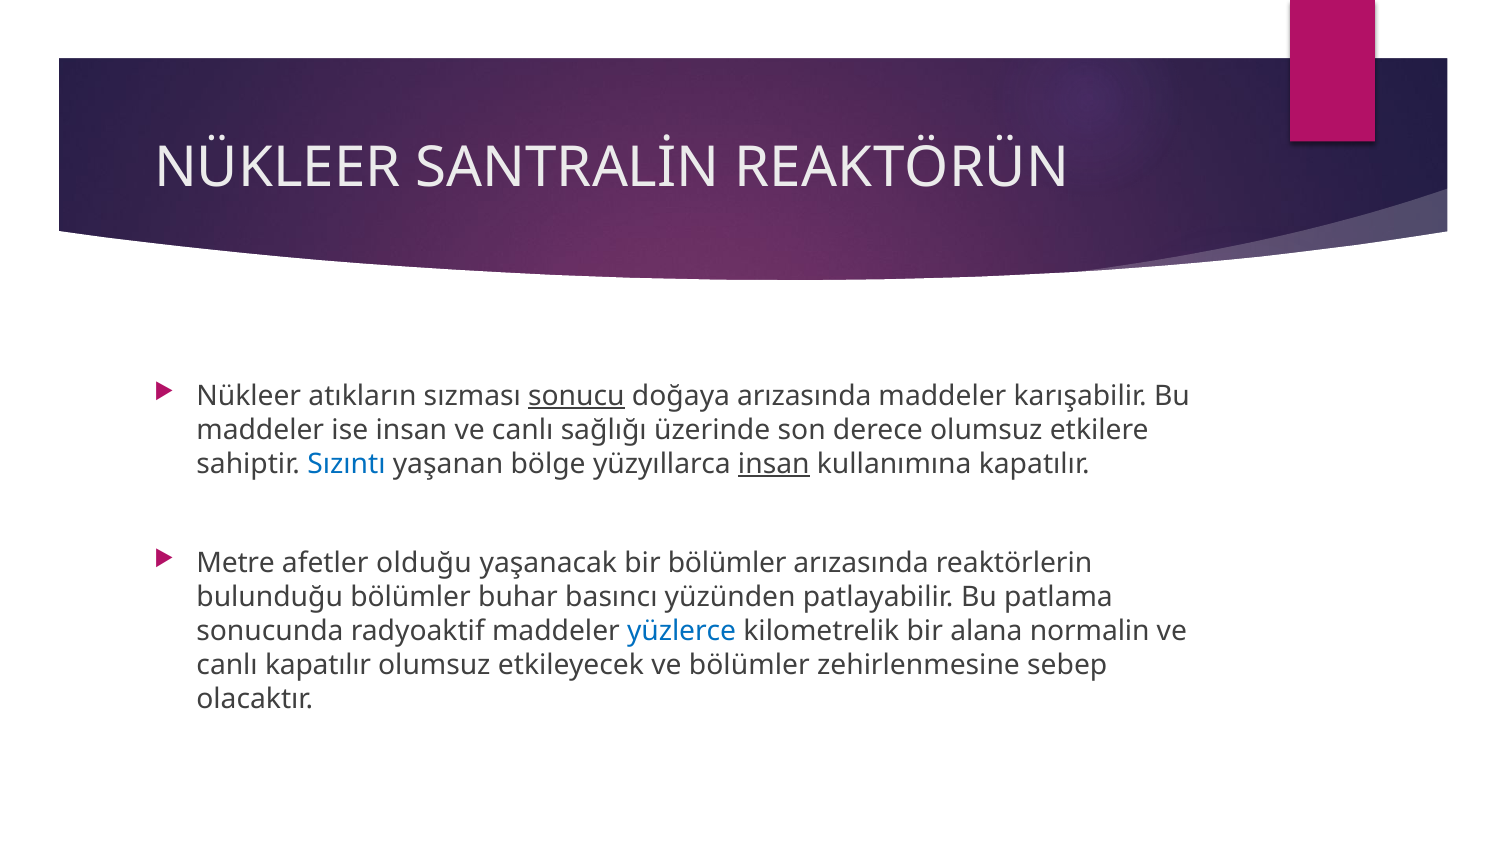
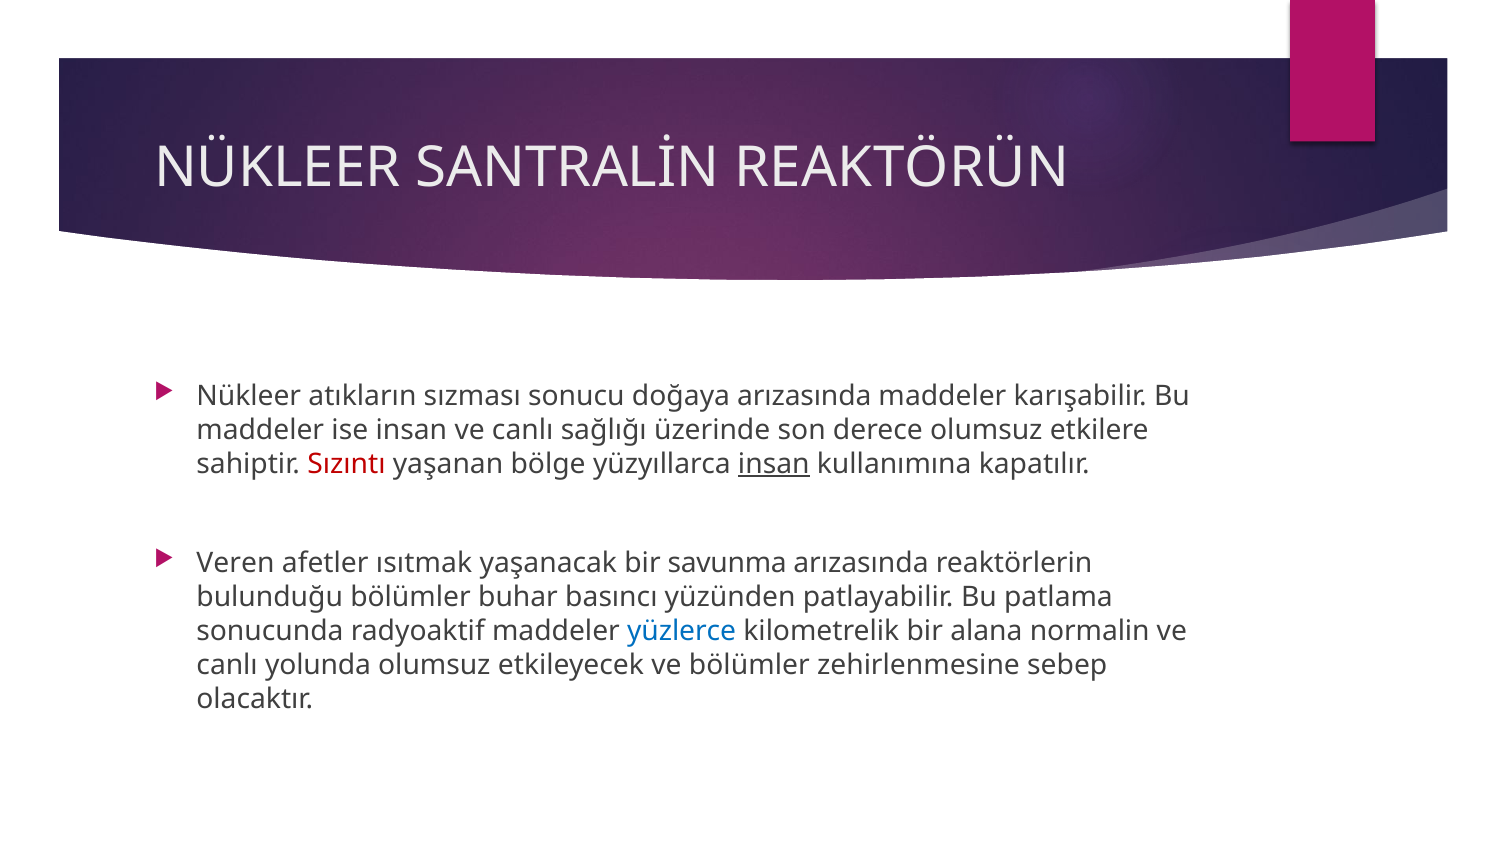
sonucu underline: present -> none (576, 396)
Sızıntı colour: blue -> red (346, 464)
Metre: Metre -> Veren (236, 563)
olduğu: olduğu -> ısıtmak (424, 563)
bir bölümler: bölümler -> savunma (727, 563)
canlı kapatılır: kapatılır -> yolunda (318, 665)
